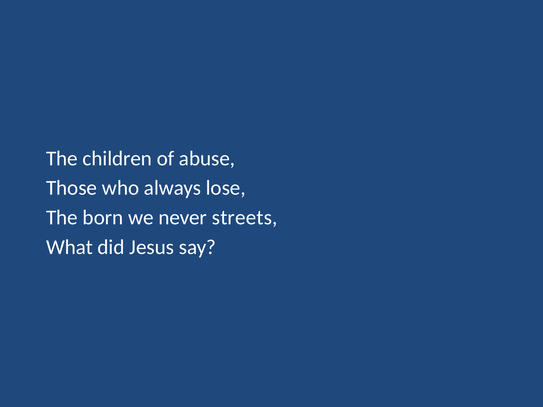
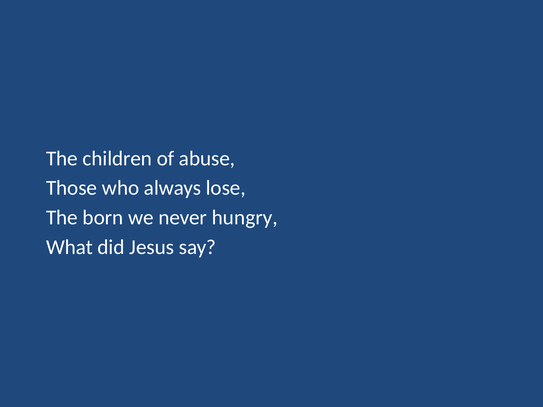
streets: streets -> hungry (245, 218)
